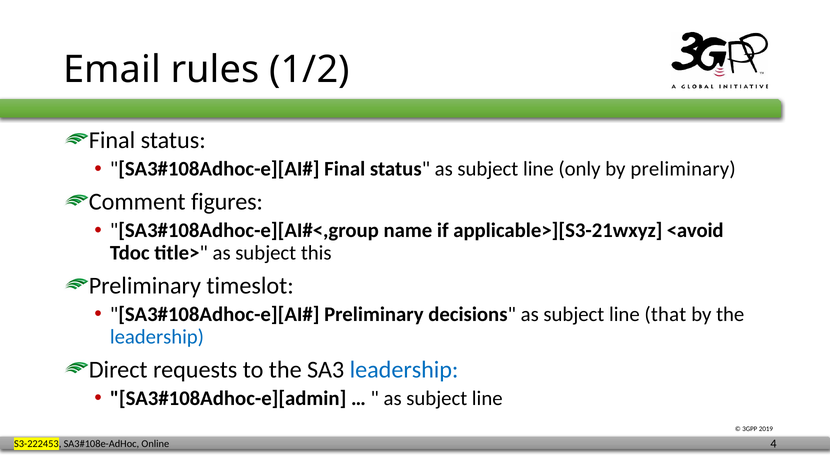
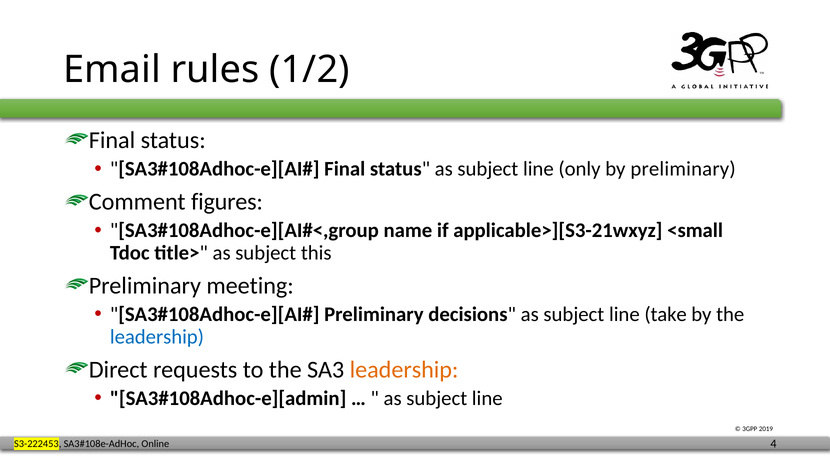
<avoid: <avoid -> <small (695, 230)
timeslot: timeslot -> meeting (250, 286)
that: that -> take (666, 314)
leadership colour: blue -> orange (404, 370)
